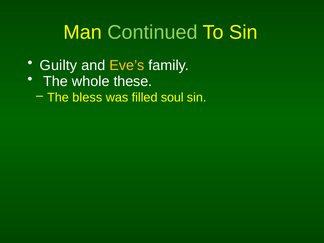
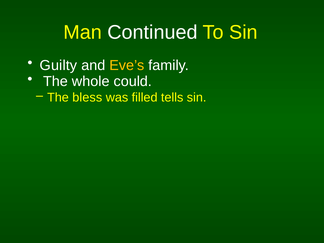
Continued colour: light green -> white (152, 32)
these: these -> could (133, 81)
soul: soul -> tells (172, 98)
